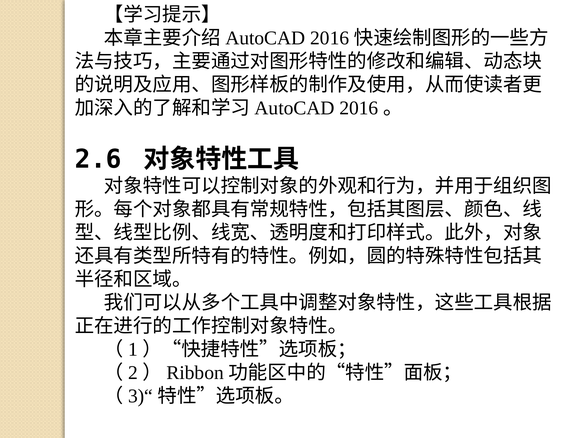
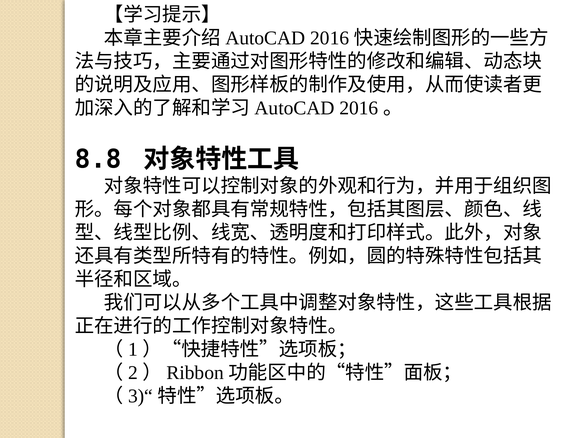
2.6: 2.6 -> 8.8 (98, 159)
